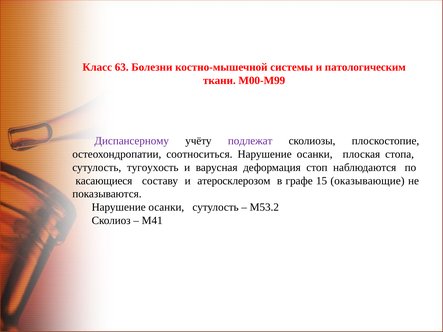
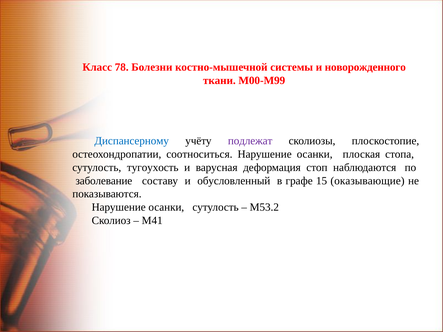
63: 63 -> 78 (122, 67)
патологическим: патологическим -> новорожденного (365, 67)
Диспансерному colour: purple -> blue (132, 141)
касающиеся: касающиеся -> заболевание (104, 181)
атеросклерозом: атеросклерозом -> обусловленный (234, 181)
